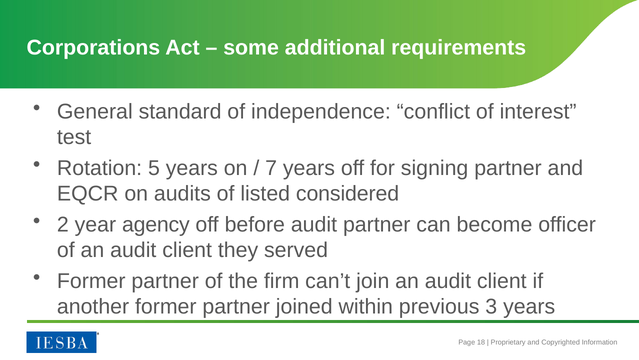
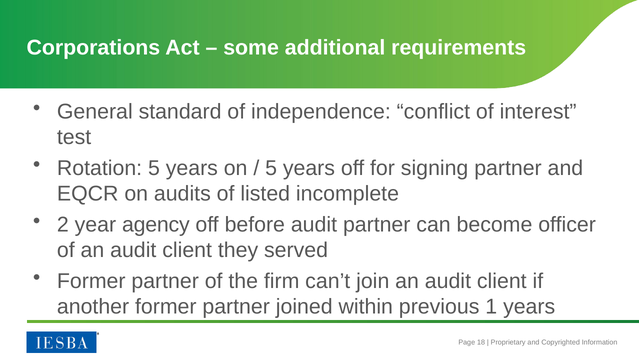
7: 7 -> 5 (271, 168)
considered: considered -> incomplete (347, 194)
3: 3 -> 1 (491, 306)
